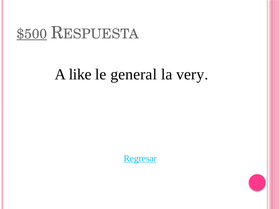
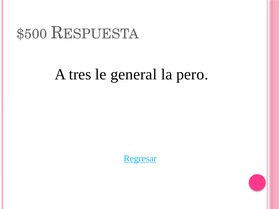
$500 underline: present -> none (32, 34)
like: like -> tres (80, 75)
very: very -> pero (192, 75)
